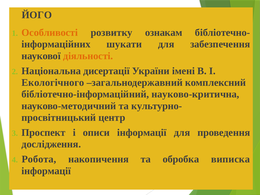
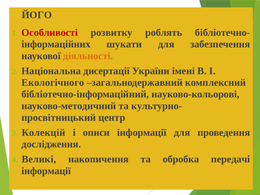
Особливості colour: orange -> red (50, 33)
ознакам: ознакам -> роблять (164, 33)
науково-критична: науково-критична -> науково-кольорові (195, 94)
Проспект: Проспект -> Колекцій (43, 133)
Робота: Робота -> Великі (39, 159)
виписка: виписка -> передачі (231, 159)
